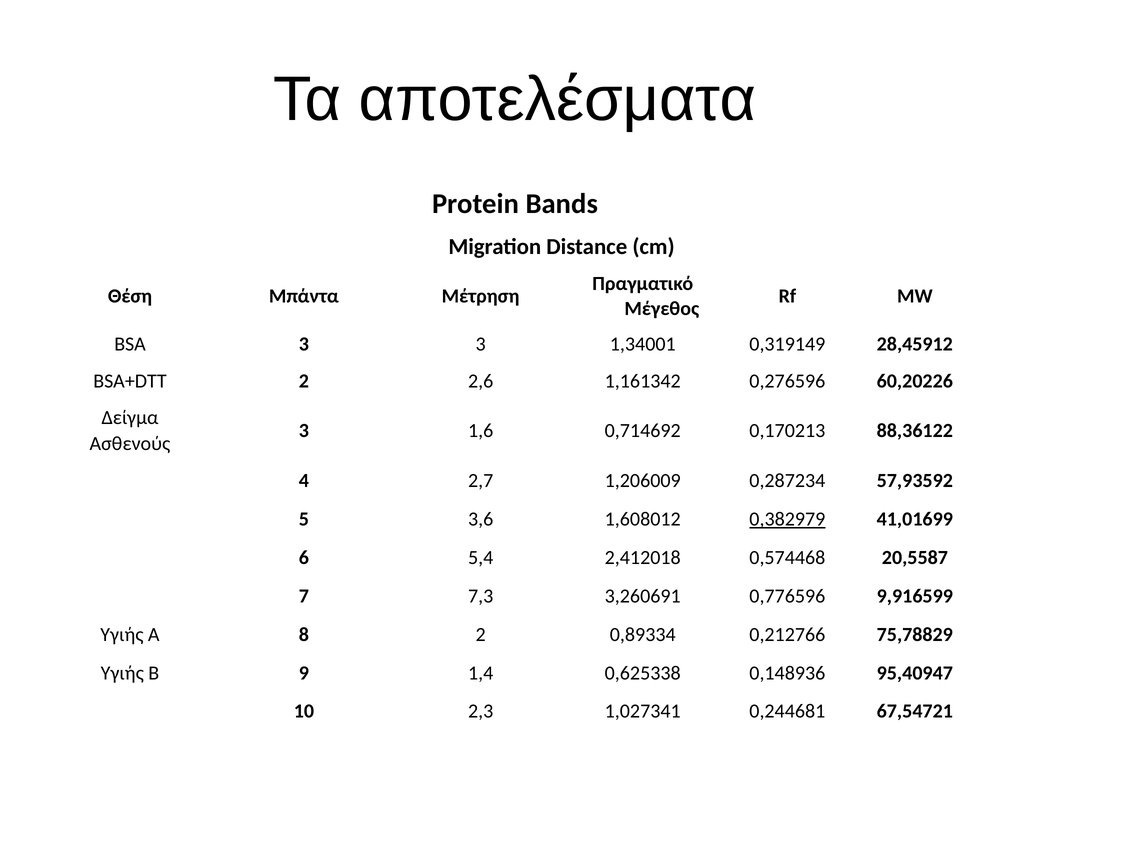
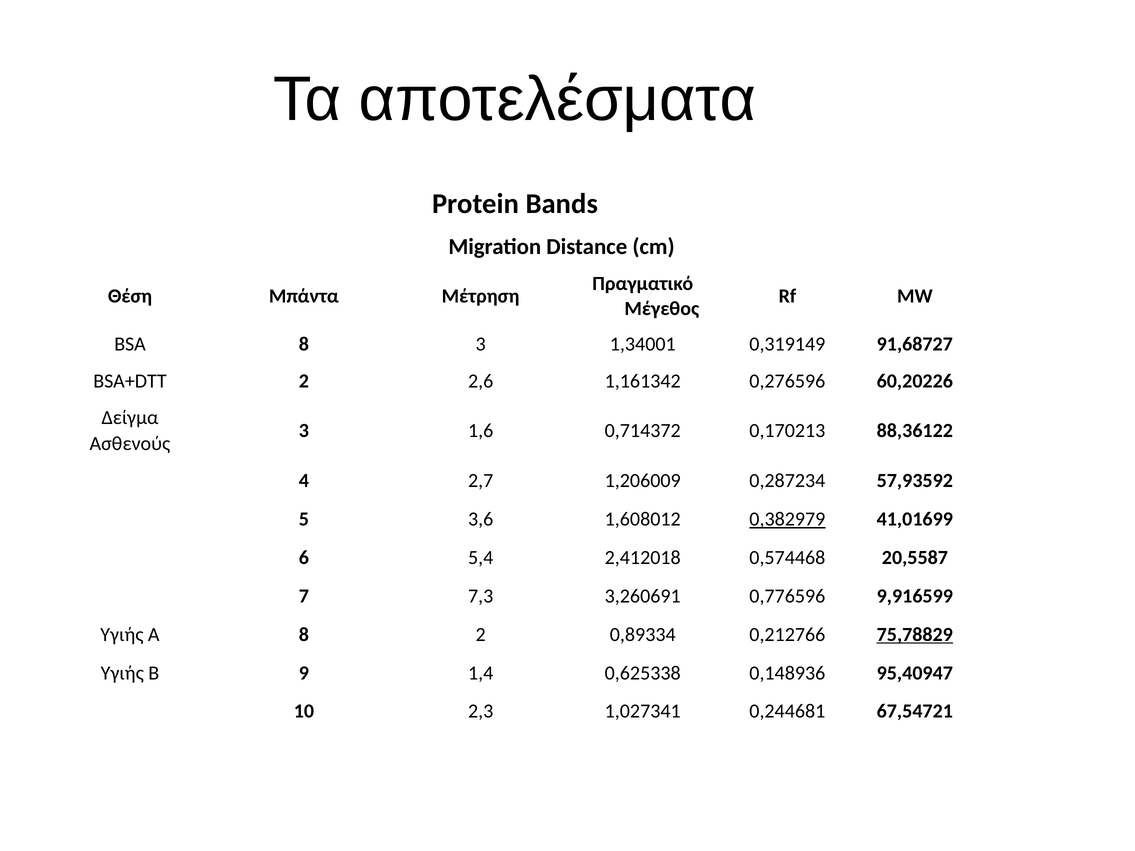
BSA 3: 3 -> 8 (304, 344)
28,45912: 28,45912 -> 91,68727 (915, 344)
0,714692: 0,714692 -> 0,714372 (643, 431)
75,78829 underline: none -> present (915, 635)
